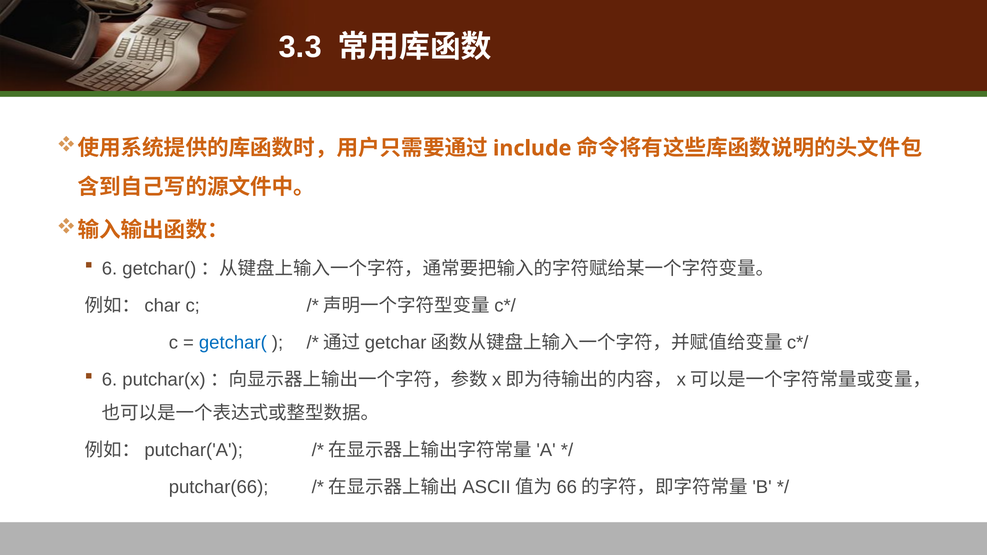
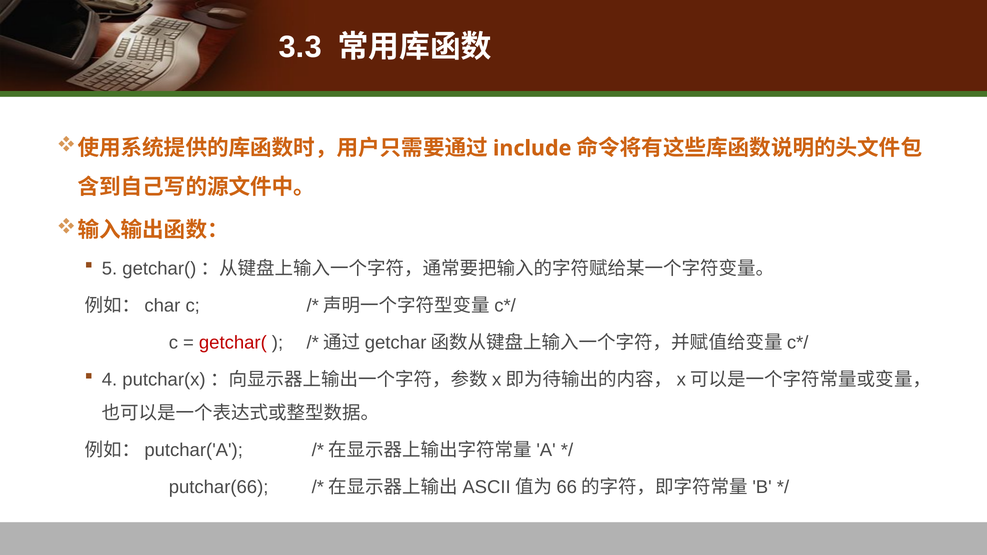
6: 6 -> 5 (110, 269)
getchar( colour: blue -> red (233, 343)
6: 6 -> 4 (110, 380)
